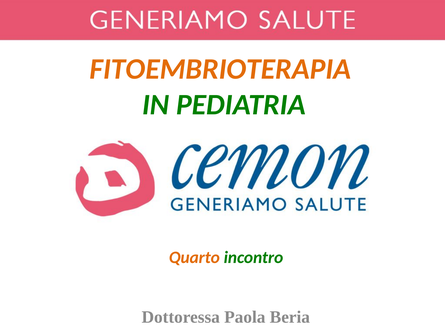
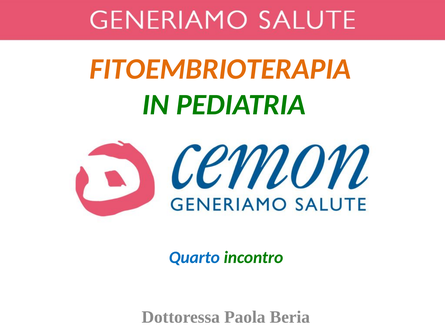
Quarto colour: orange -> blue (194, 257)
